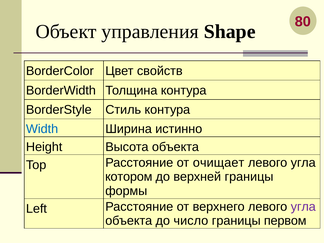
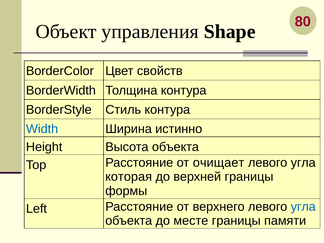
котором: котором -> которая (129, 177)
угла colour: purple -> blue (303, 207)
число: число -> месте (191, 221)
первом: первом -> памяти (285, 221)
